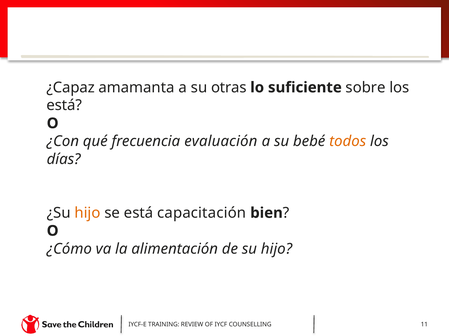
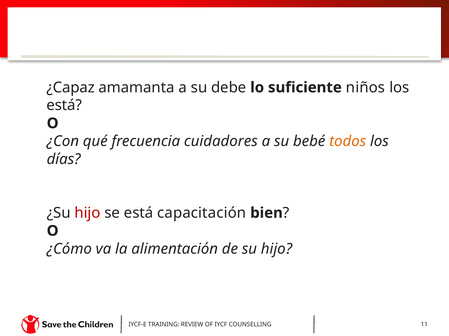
otras: otras -> debe (229, 88)
sobre: sobre -> niños (366, 88)
evaluación: evaluación -> cuidadores (221, 142)
hijo colour: orange -> red (88, 213)
